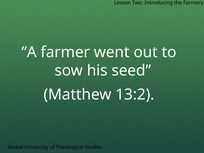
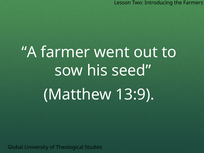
13:2: 13:2 -> 13:9 (135, 95)
